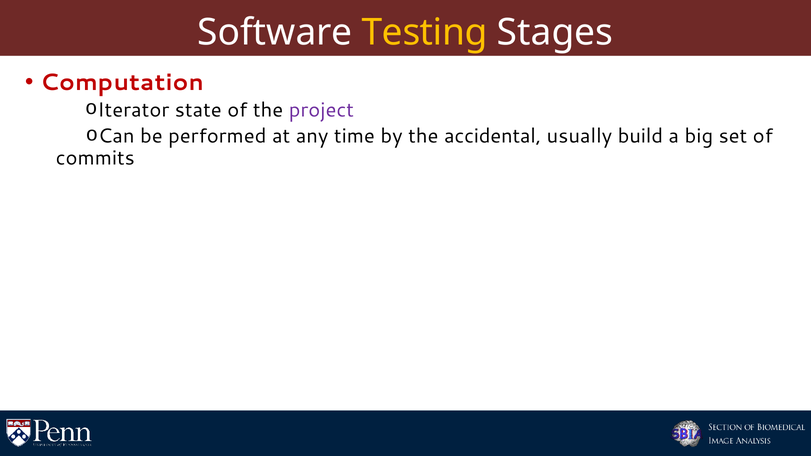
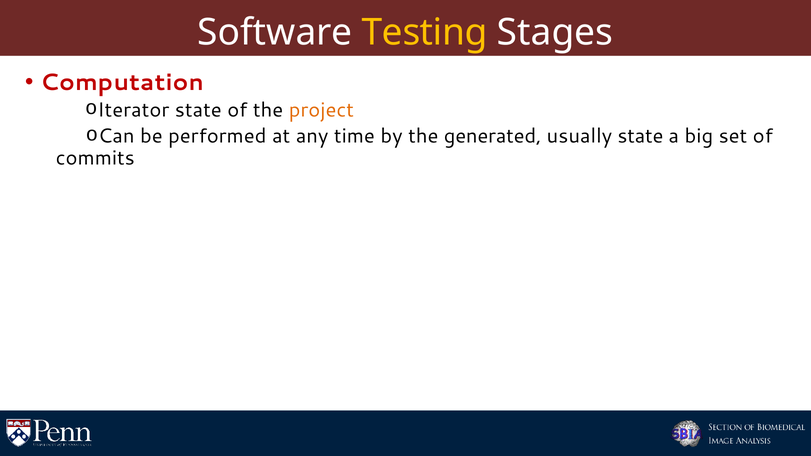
project colour: purple -> orange (321, 110)
accidental: accidental -> generated (493, 136)
usually build: build -> state (640, 136)
